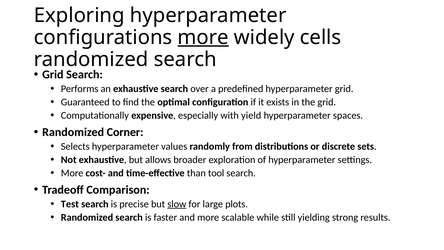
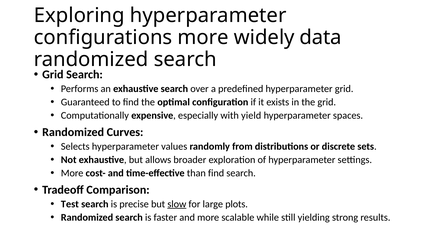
more underline: present -> none (203, 37)
cells: cells -> data (321, 37)
Corner: Corner -> Curves (125, 132)
than tool: tool -> find (216, 173)
